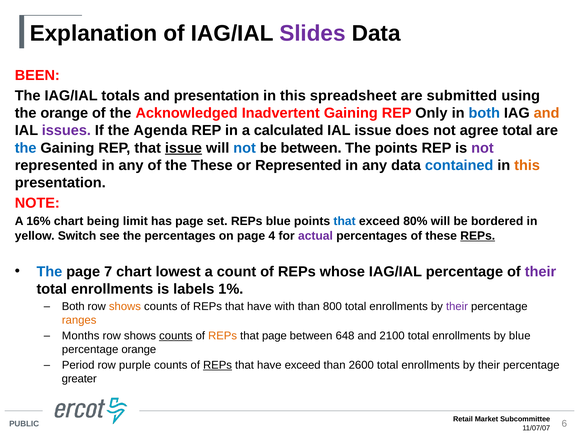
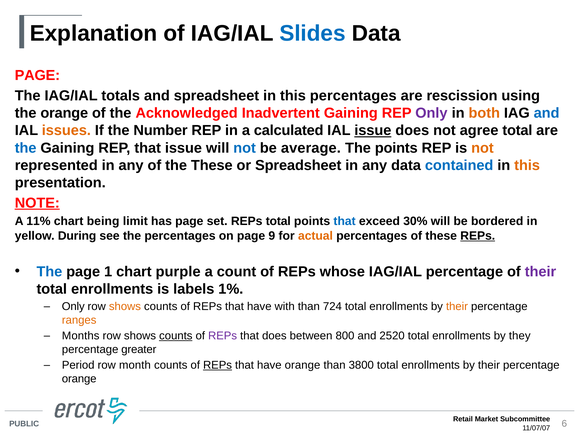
Slides colour: purple -> blue (313, 33)
BEEN: BEEN -> PAGE (37, 75)
and presentation: presentation -> spreadsheet (216, 96)
this spreadsheet: spreadsheet -> percentages (353, 96)
submitted: submitted -> rescission (462, 96)
Only colour: black -> purple (431, 113)
both colour: blue -> orange (484, 113)
and colour: orange -> blue (547, 113)
issues colour: purple -> orange (66, 131)
Agenda: Agenda -> Number (161, 131)
issue underline: none -> present (373, 131)
issue underline: present -> none (183, 148)
be between: between -> average (311, 148)
not colour: purple -> orange (482, 148)
or Represented: Represented -> Spreadsheet (298, 165)
NOTE underline: none -> present (37, 203)
16%: 16% -> 11% (38, 221)
REPs blue: blue -> total (278, 221)
80%: 80% -> 30% (415, 221)
Switch: Switch -> During (77, 236)
4: 4 -> 9 (272, 236)
actual colour: purple -> orange (315, 236)
7: 7 -> 1 (108, 272)
lowest: lowest -> purple (178, 272)
Both: Both -> Only (73, 307)
800: 800 -> 724 (332, 307)
their colour: purple -> orange (457, 307)
REPs colour: orange -> purple (223, 336)
that page: page -> does (274, 336)
648: 648 -> 800 (345, 336)
2100: 2100 -> 2520 (392, 336)
by blue: blue -> they (520, 336)
percentage orange: orange -> greater (139, 349)
purple: purple -> month (135, 365)
have exceed: exceed -> orange (303, 365)
2600: 2600 -> 3800 (361, 365)
greater: greater -> orange (79, 379)
